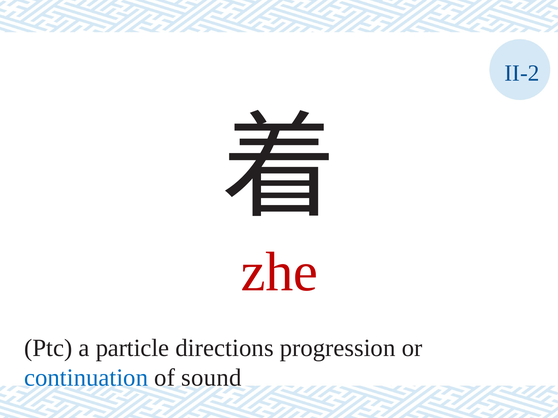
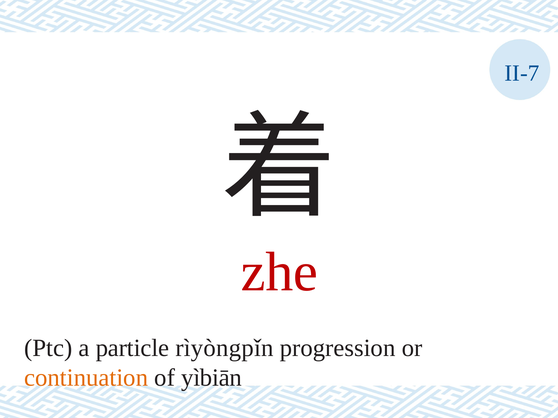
II-2: II-2 -> II-7 (522, 73)
directions: directions -> rìyòngpǐn (224, 348)
continuation colour: blue -> orange (86, 378)
sound: sound -> yìbiān (212, 378)
